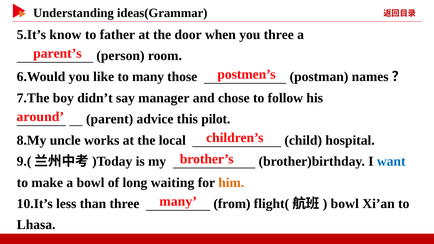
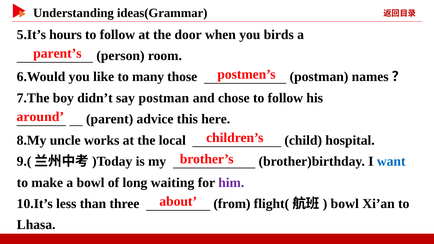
know: know -> hours (66, 35)
father: father -> follow (117, 35)
you three: three -> birds (279, 35)
say manager: manager -> postman (164, 98)
pilot: pilot -> here (216, 119)
him colour: orange -> purple (231, 183)
many: many -> about (178, 201)
